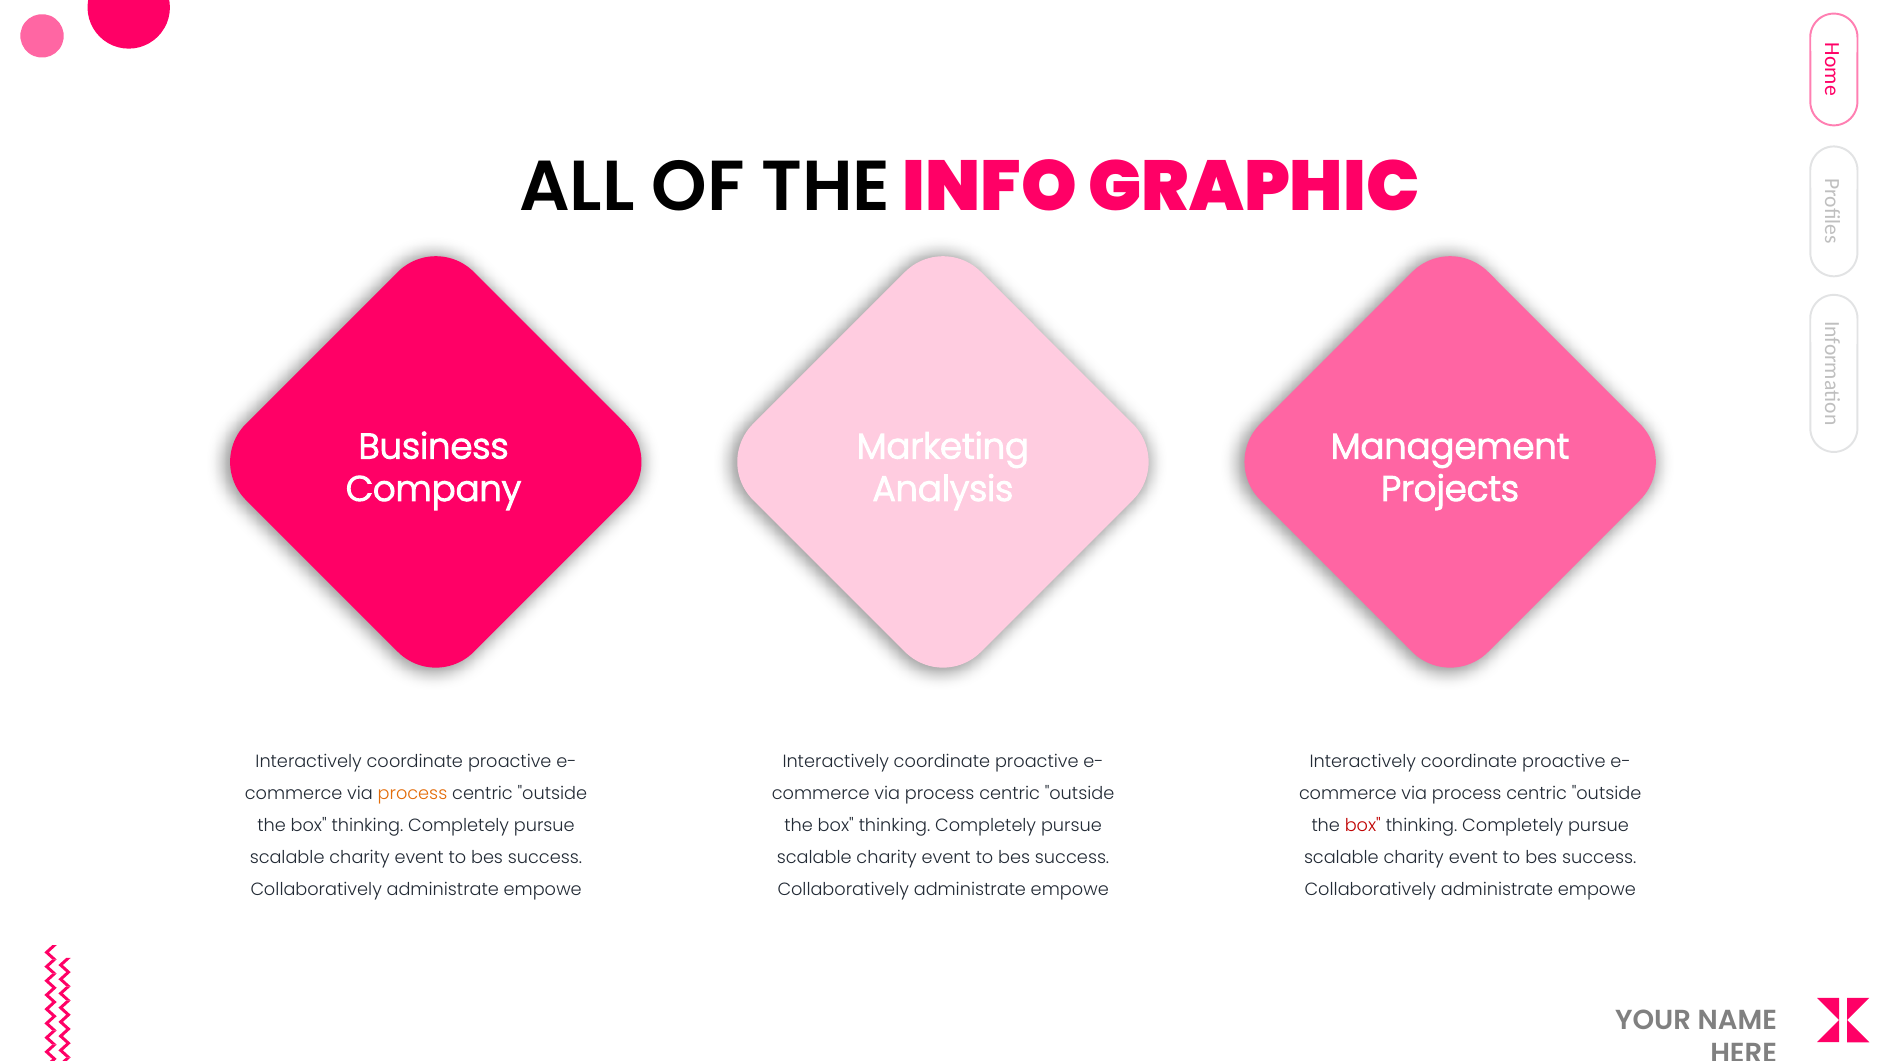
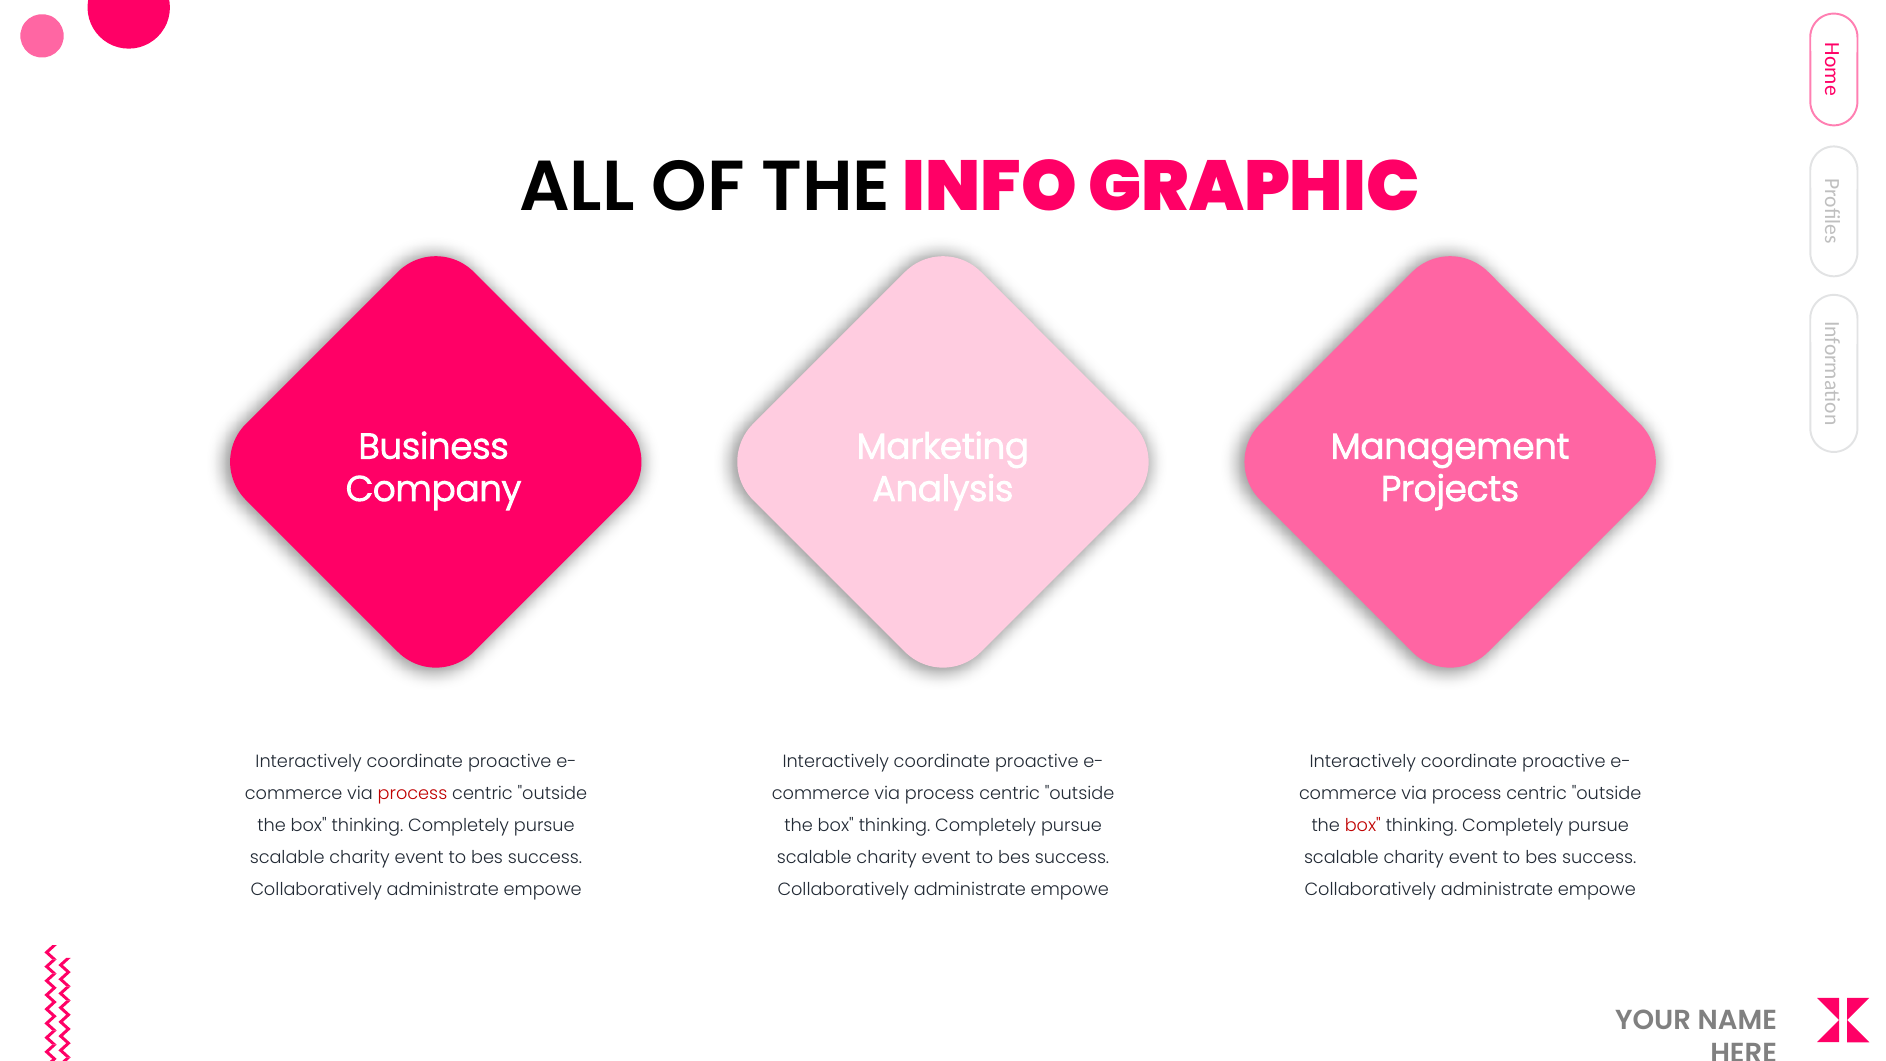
process colour: orange -> red (412, 794)
